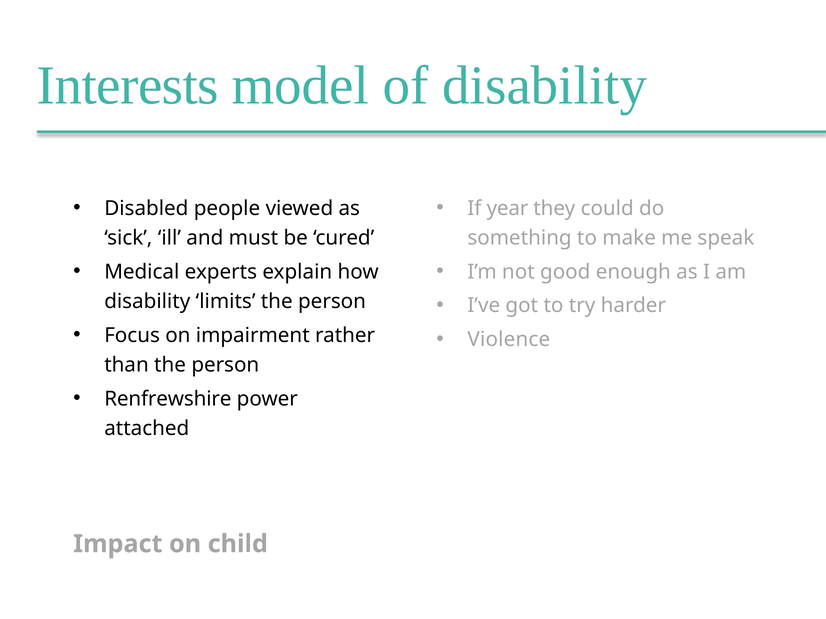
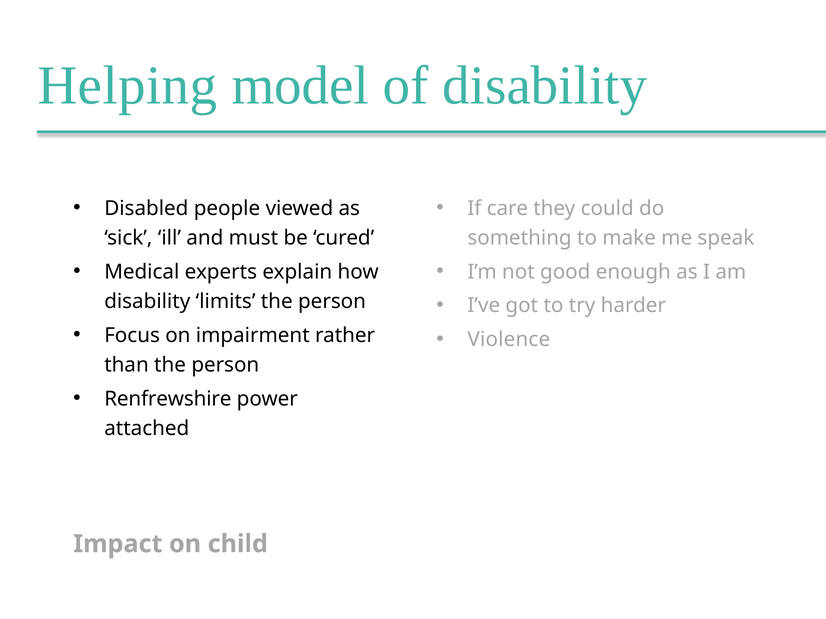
Interests: Interests -> Helping (127, 85)
year: year -> care (507, 208)
